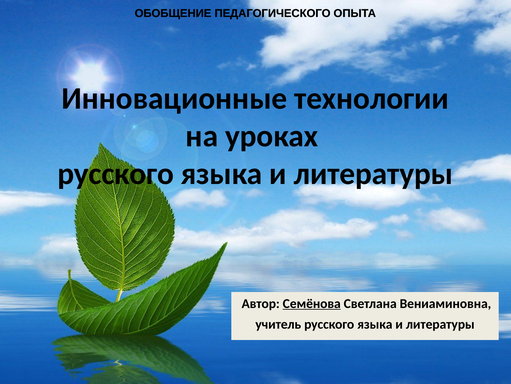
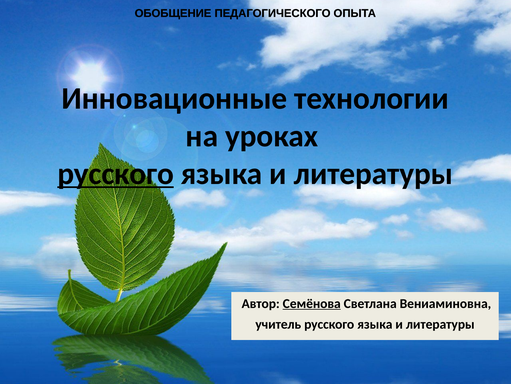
русского underline: none -> present (116, 173)
